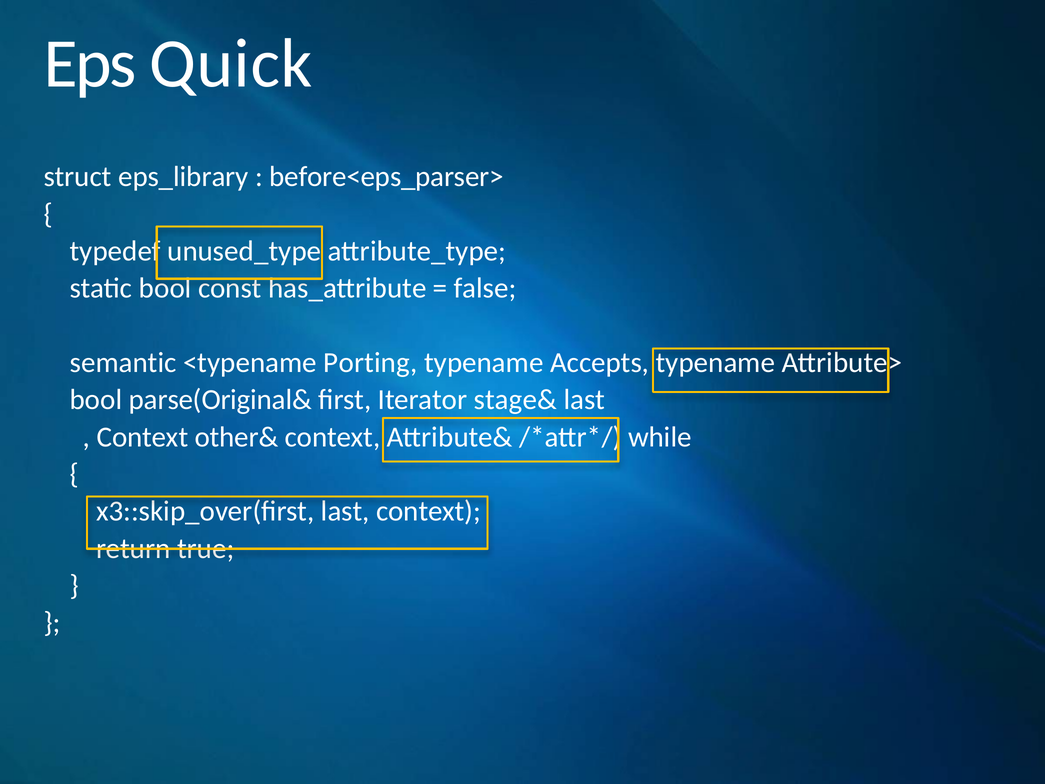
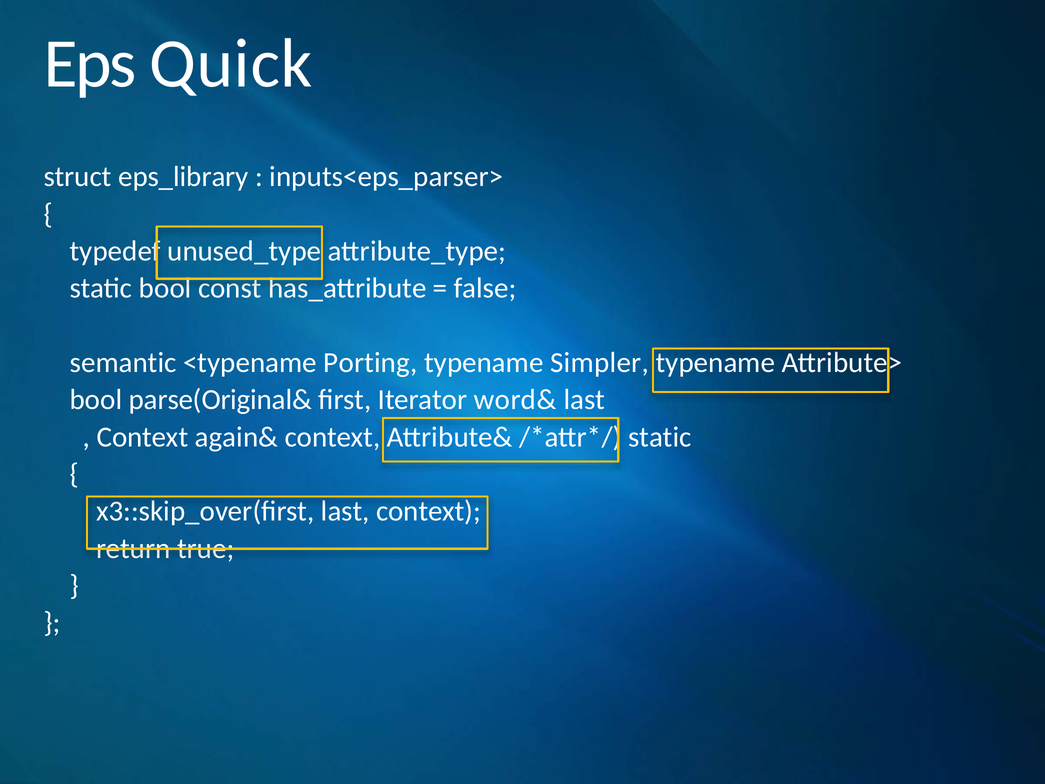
before<eps_parser>: before<eps_parser> -> inputs<eps_parser> (386, 177)
Accepts: Accepts -> Simpler (600, 363)
stage&: stage& -> word& (515, 400)
other&: other& -> again& (237, 437)
while: while -> static (660, 437)
